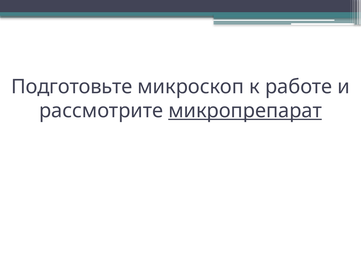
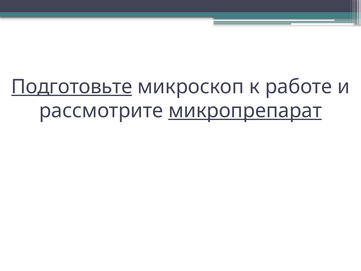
Подготовьте underline: none -> present (72, 87)
